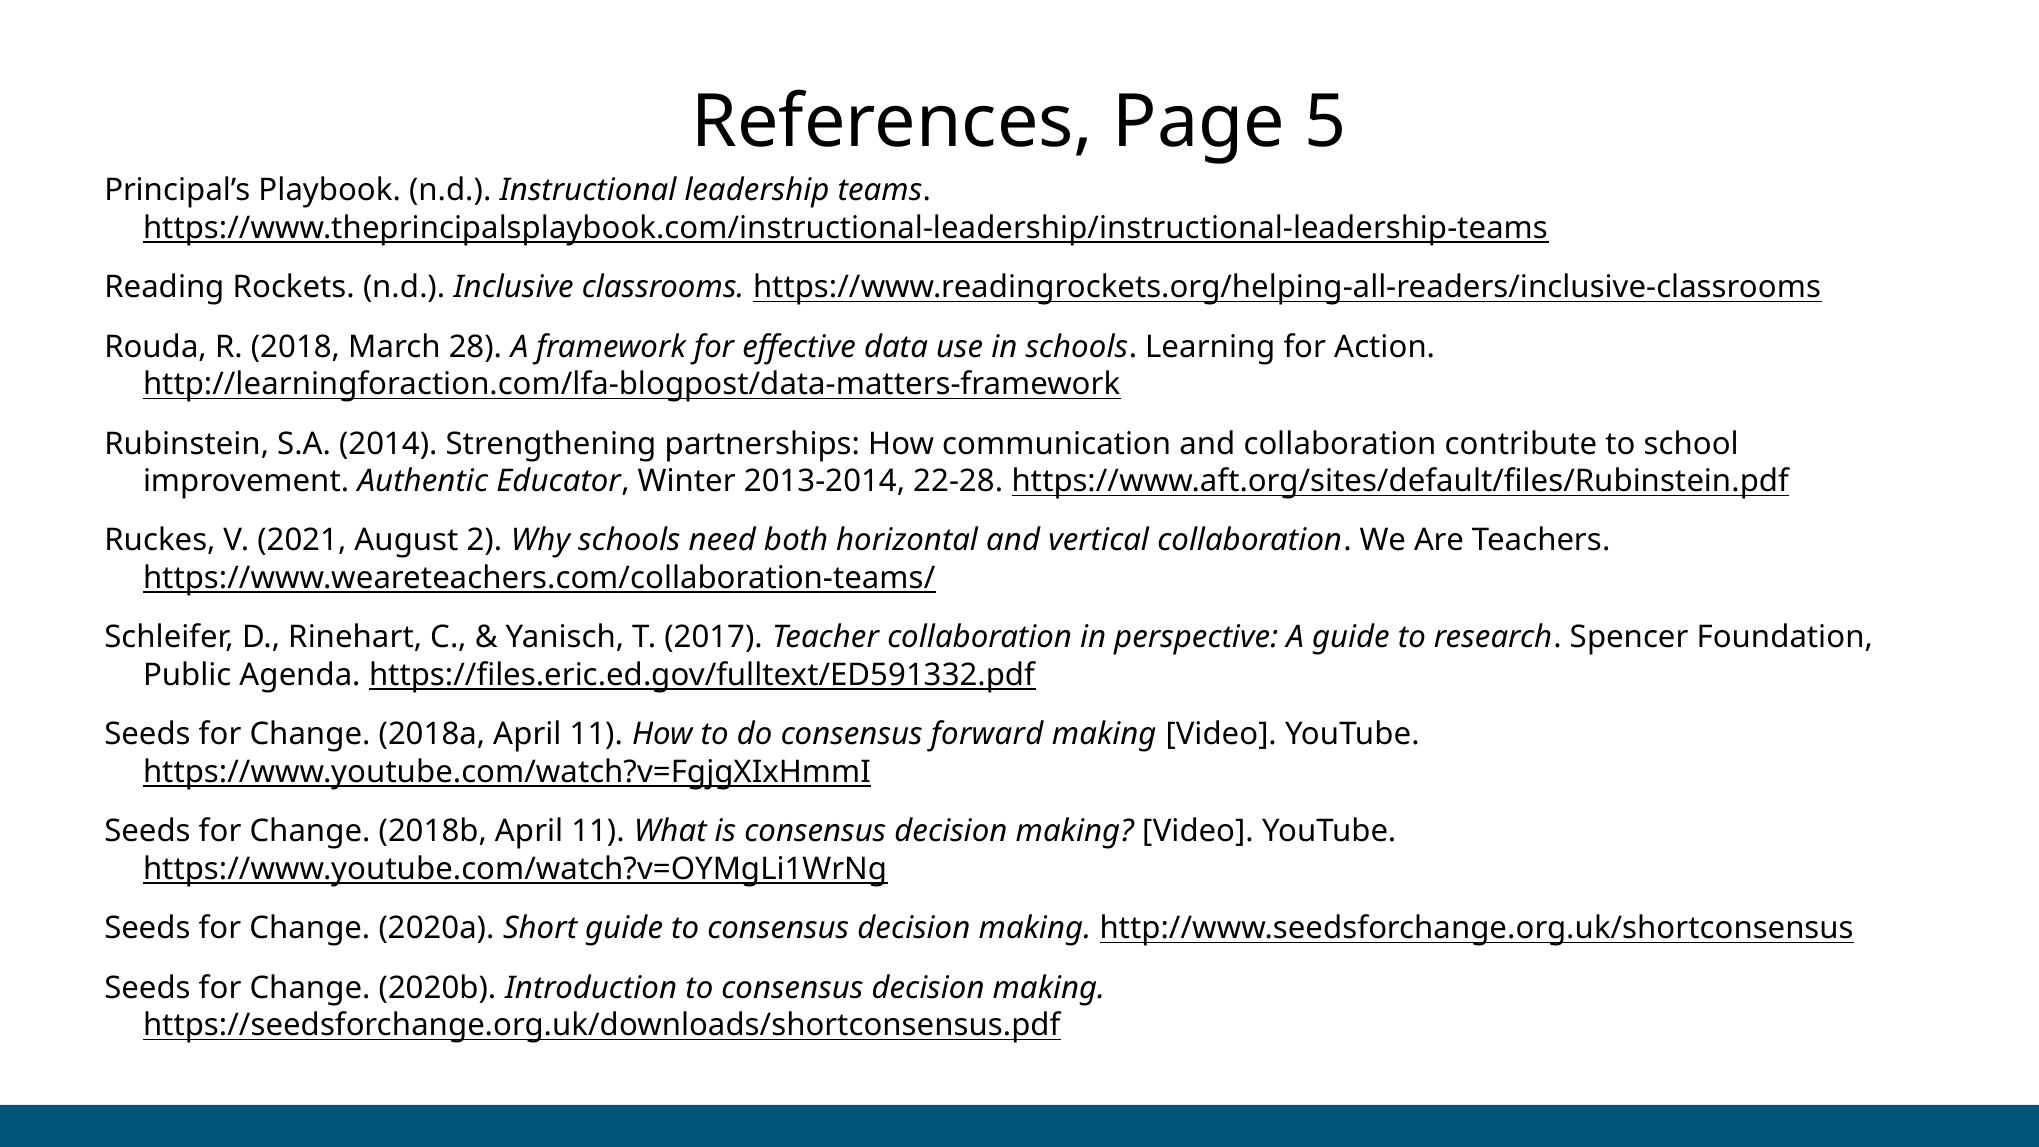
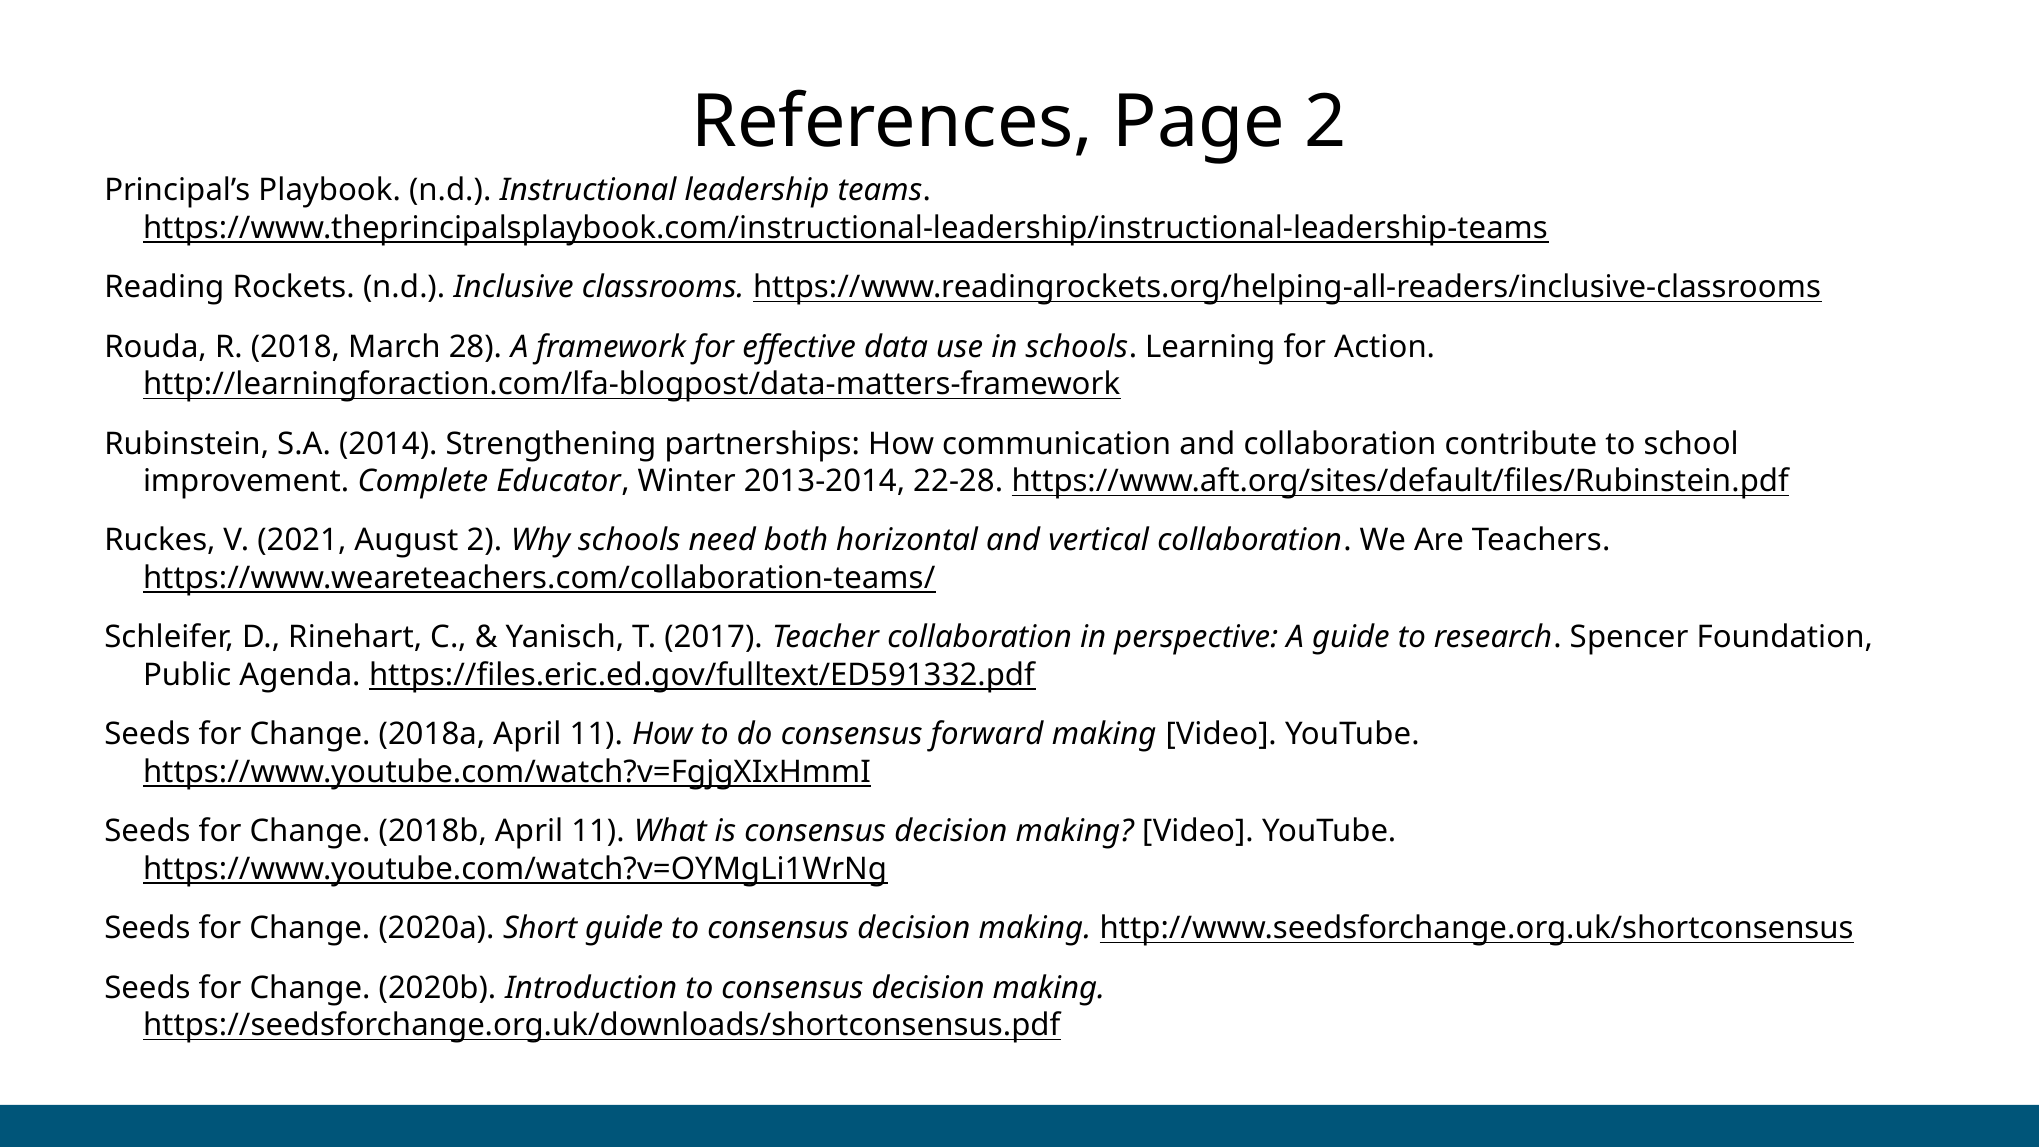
Page 5: 5 -> 2 (1326, 122)
Authentic: Authentic -> Complete (423, 481)
